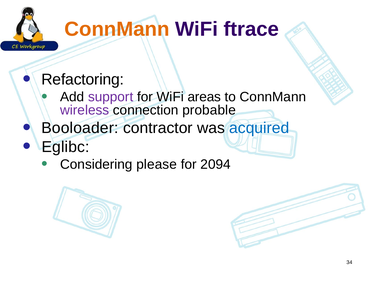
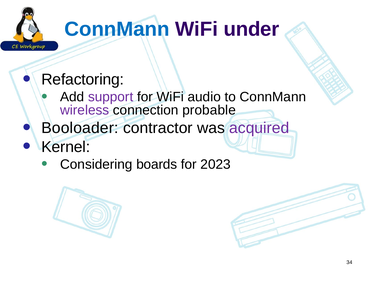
ConnMann colour: orange -> blue (117, 29)
ftrace: ftrace -> under (251, 29)
areas: areas -> audio (204, 97)
acquired colour: blue -> purple (259, 128)
Eglibc: Eglibc -> Kernel (66, 147)
please: please -> boards (157, 164)
2094: 2094 -> 2023 (216, 164)
